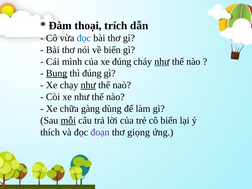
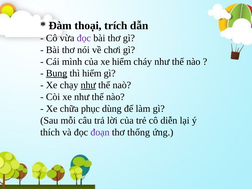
đọc colour: blue -> purple (84, 38)
về biến: biến -> chơi (112, 50)
xe đúng: đúng -> hiểm (122, 62)
như underline: present -> none (162, 62)
thì đúng: đúng -> hiểm (92, 73)
gàng: gàng -> phục (90, 109)
mỗi underline: present -> none (68, 120)
cô biến: biến -> diễn (169, 120)
giọng: giọng -> thống (139, 132)
